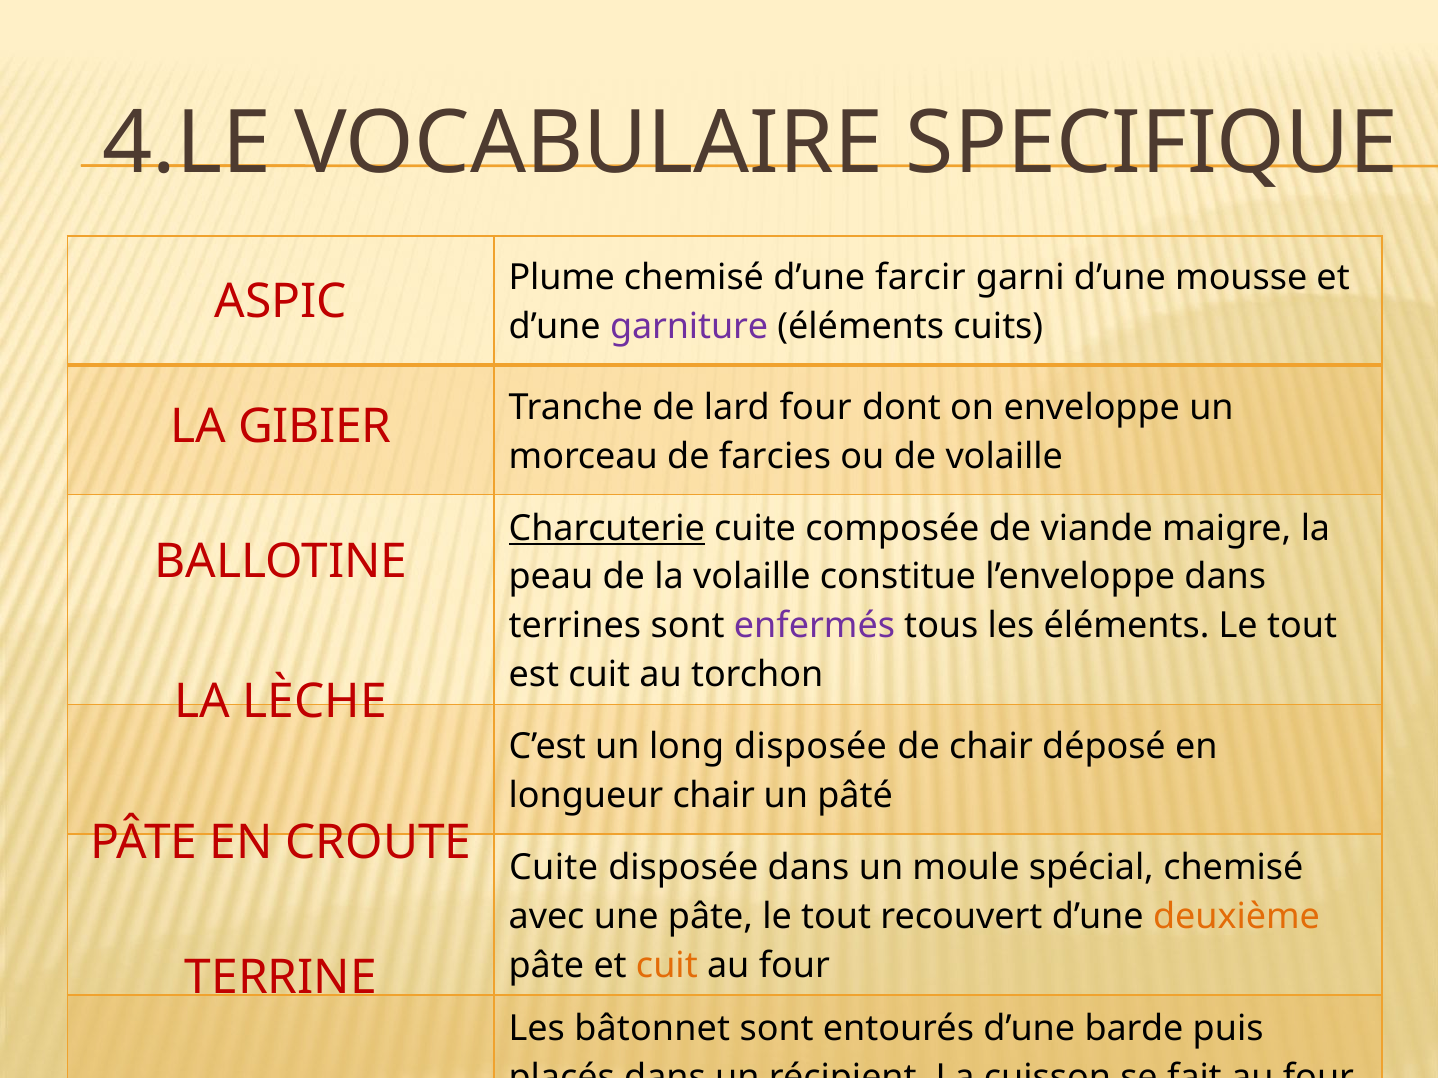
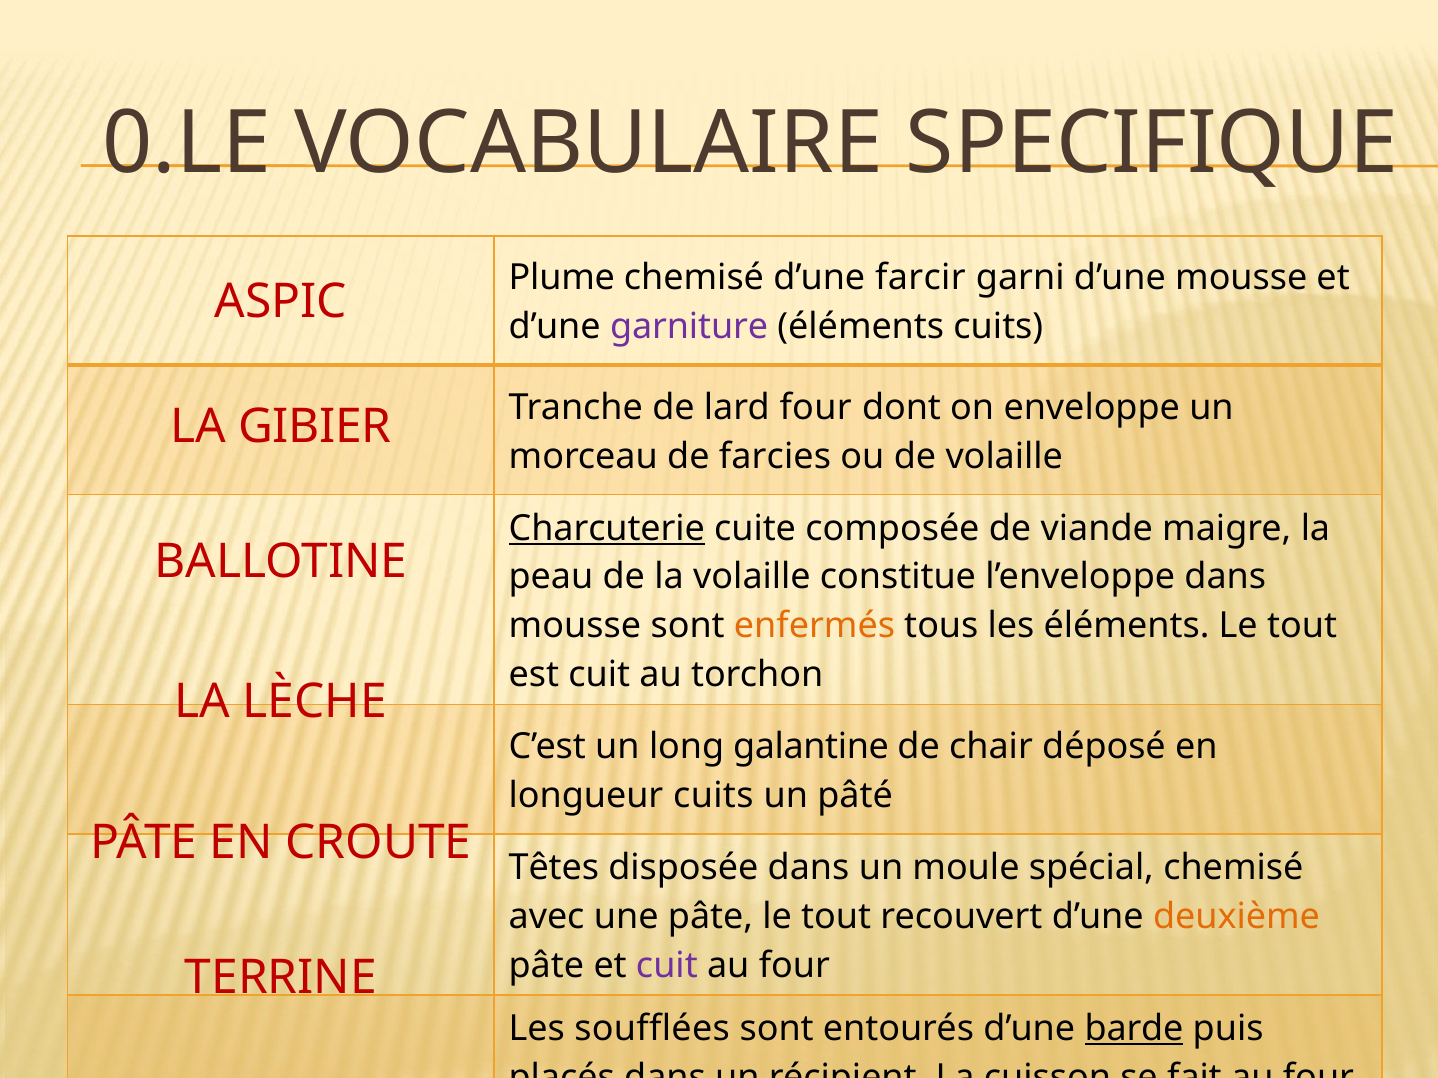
4.LE: 4.LE -> 0.LE (187, 144)
terrines: terrines -> mousse (575, 626)
enfermés colour: purple -> orange (814, 626)
long disposée: disposée -> galantine (811, 747)
longueur chair: chair -> cuits (713, 796)
Cuite: Cuite -> Têtes (554, 868)
cuit colour: orange -> purple (667, 966)
bâtonnet: bâtonnet -> soufflées (652, 1029)
barde underline: none -> present (1134, 1029)
